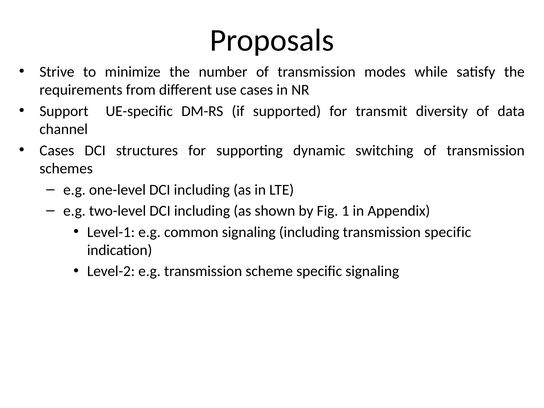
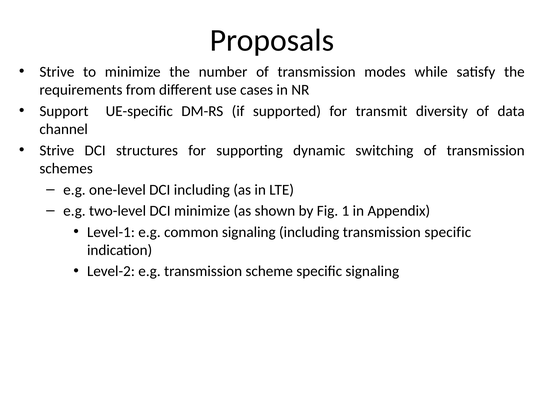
Cases: Cases -> Strive (57, 150)
two-level DCI including: including -> minimize (202, 211)
